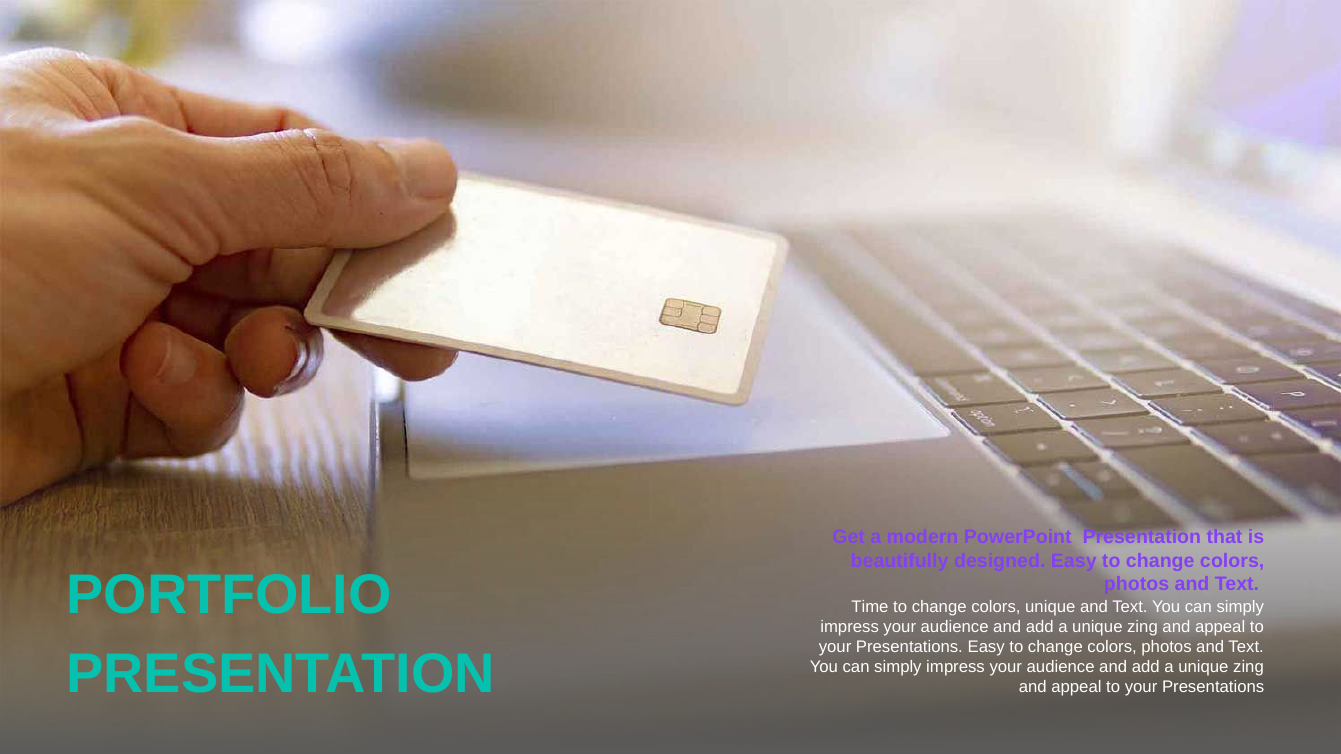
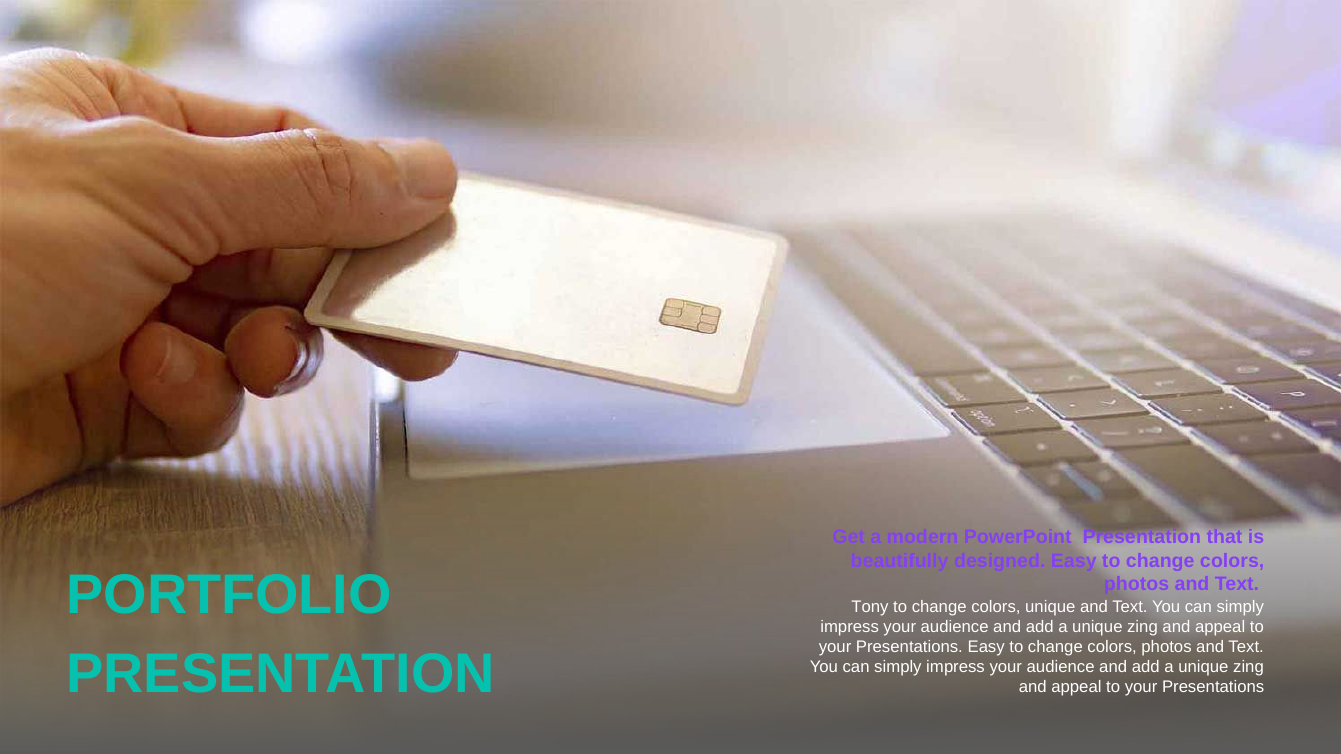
Time: Time -> Tony (870, 607)
